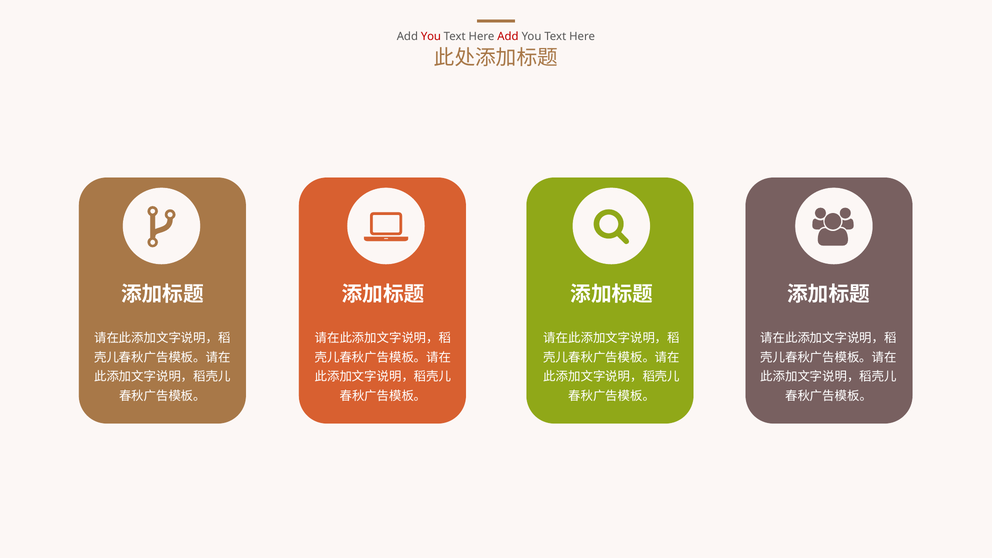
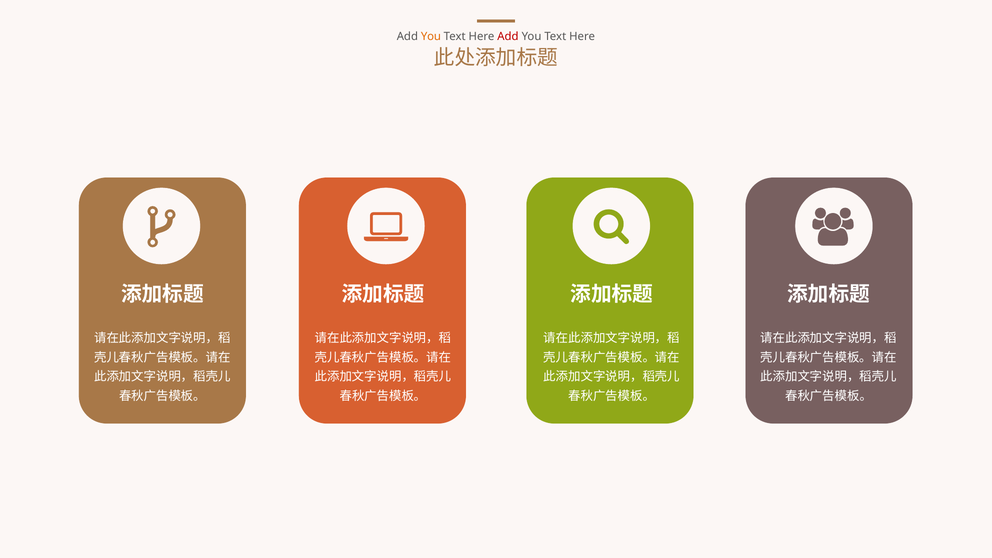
You colour: red -> orange (431, 36)
